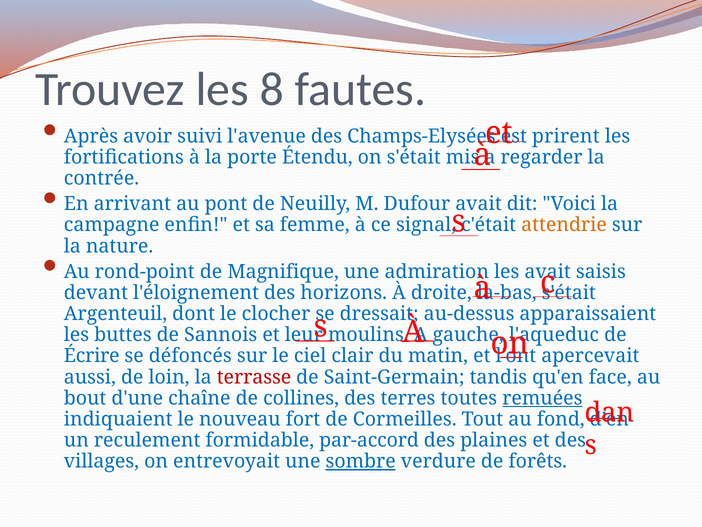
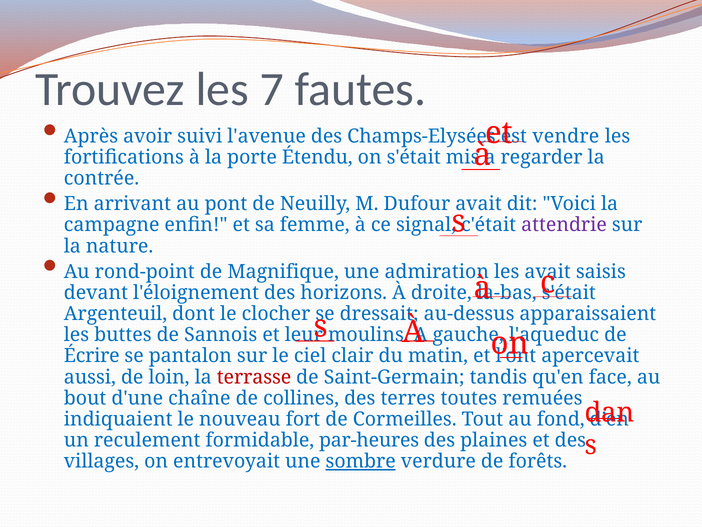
8: 8 -> 7 (272, 90)
prirent: prirent -> vendre (566, 136)
attendrie colour: orange -> purple (564, 225)
défoncés: défoncés -> pantalon (190, 356)
remuées underline: present -> none (542, 398)
par-accord: par-accord -> par-heures (369, 440)
